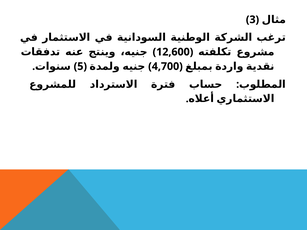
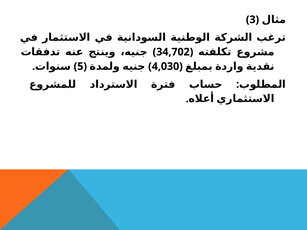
12,600: 12,600 -> 34,702 (173, 52)
4,700: 4,700 -> 4,030 (165, 66)
